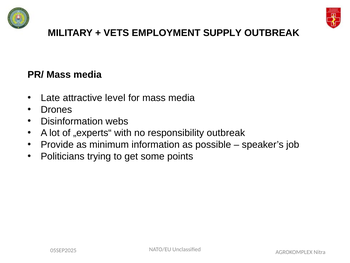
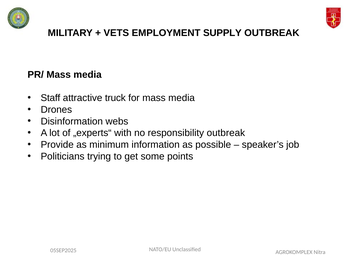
Late: Late -> Staff (50, 98)
level: level -> truck (115, 98)
